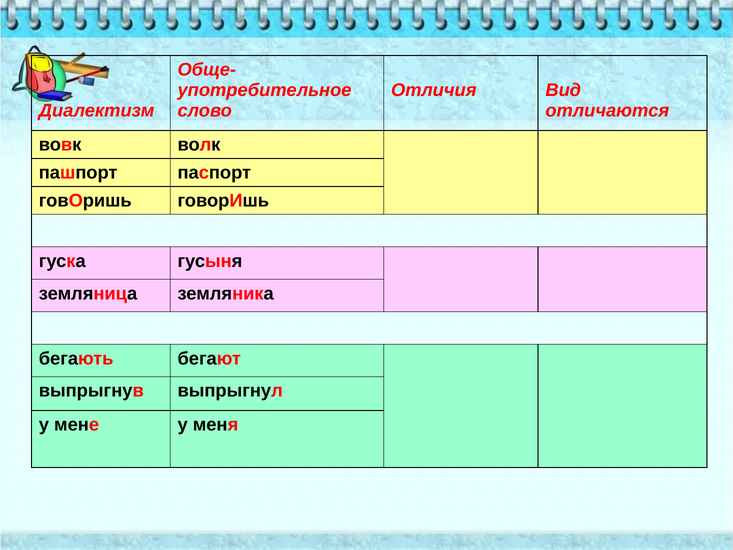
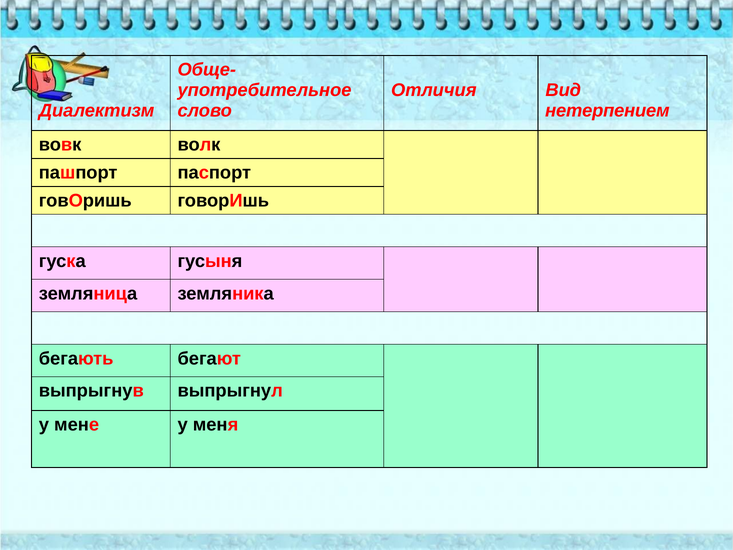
отличаются: отличаются -> нетерпением (607, 111)
